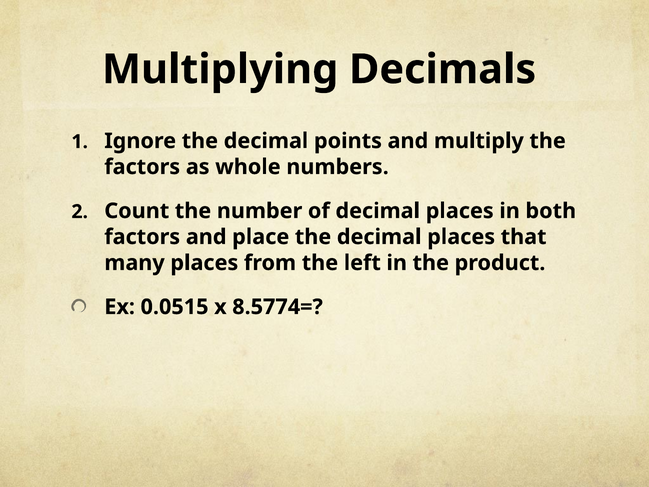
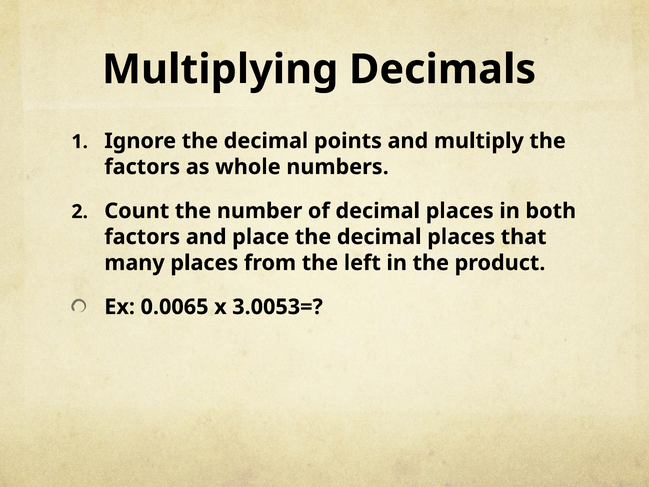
0.0515: 0.0515 -> 0.0065 (175, 307)
8.5774=: 8.5774= -> 3.0053= (278, 307)
